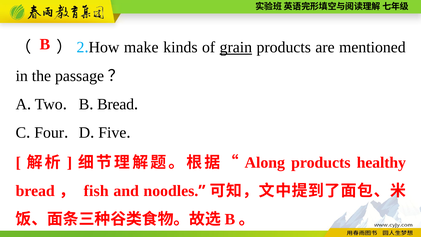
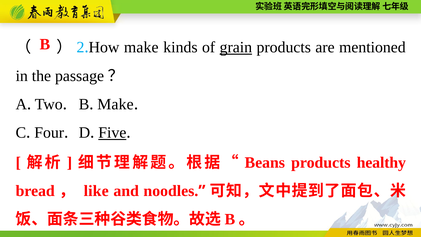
Bread: Bread -> Make (115, 104)
Five underline: none -> present (112, 133)
Along: Along -> Beans (265, 162)
fish: fish -> like (96, 191)
